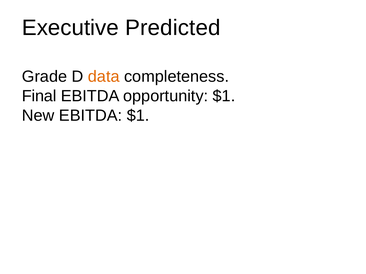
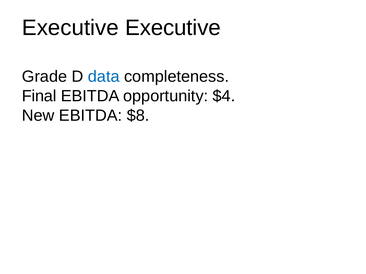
Executive Predicted: Predicted -> Executive (173, 28)
data colour: orange -> blue (104, 77)
opportunity $1: $1 -> $4 (224, 96)
EBITDA $1: $1 -> $8 (138, 116)
